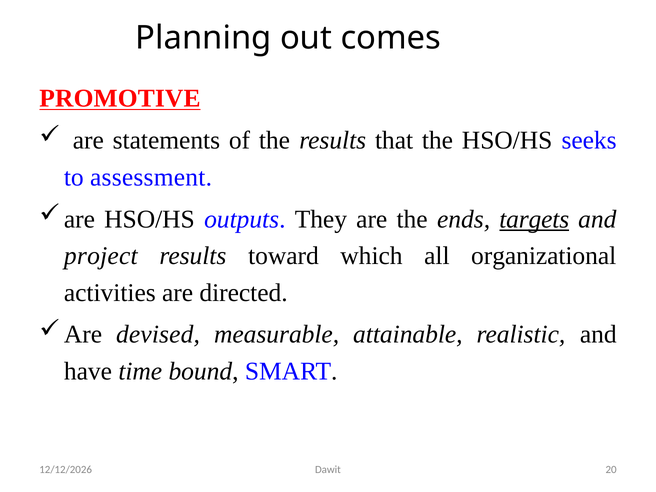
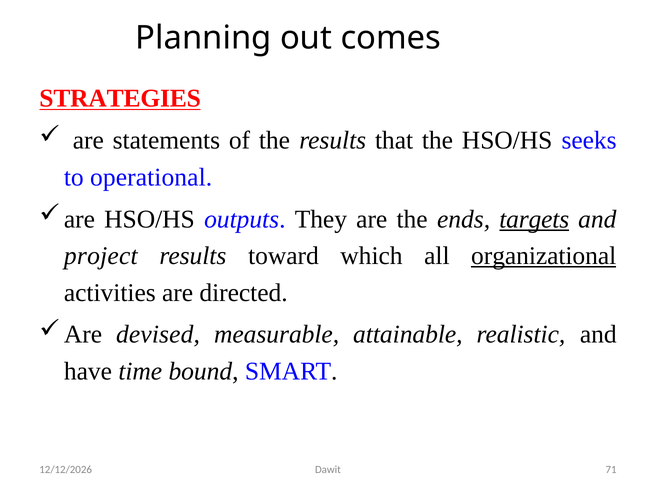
PROMOTIVE: PROMOTIVE -> STRATEGIES (120, 98)
assessment: assessment -> operational (151, 177)
organizational underline: none -> present (544, 256)
20: 20 -> 71 (611, 470)
